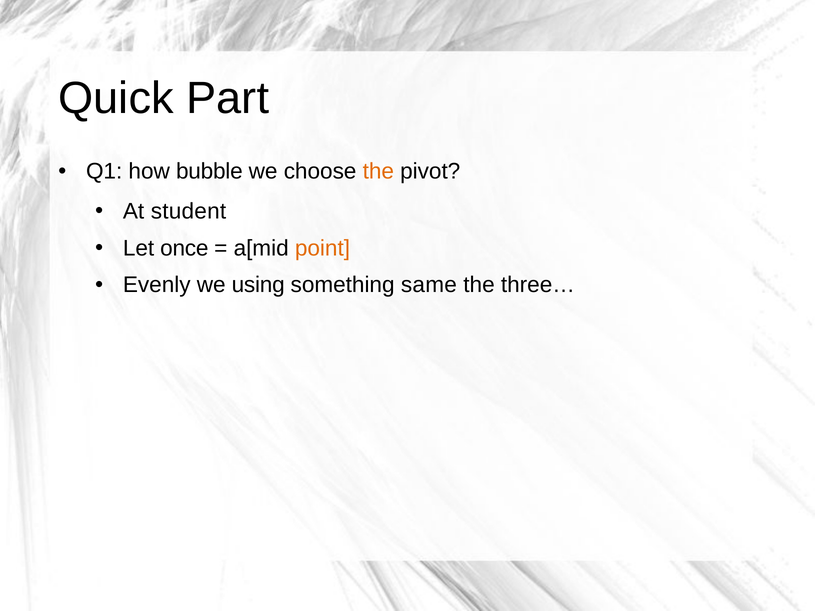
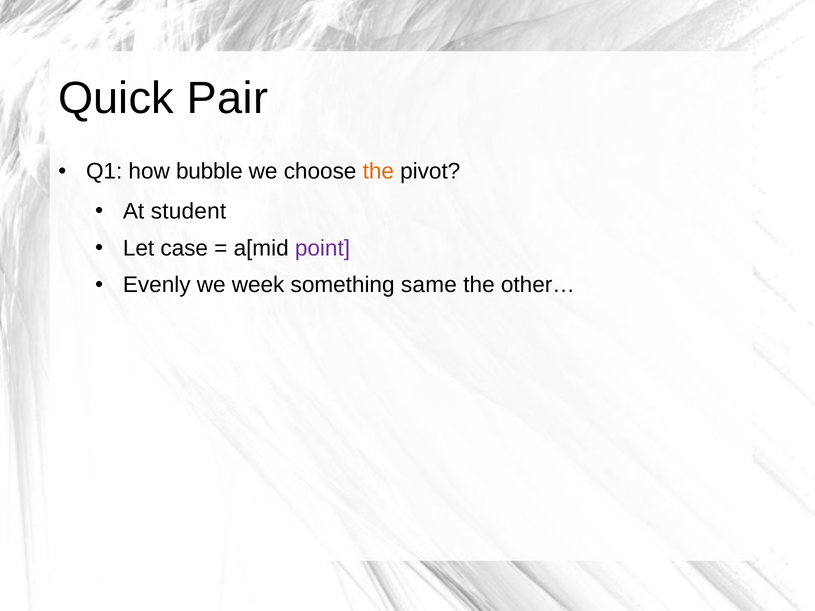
Part: Part -> Pair (227, 98)
once: once -> case (184, 248)
point colour: orange -> purple (322, 248)
using: using -> week (258, 285)
three…: three… -> other… (538, 285)
